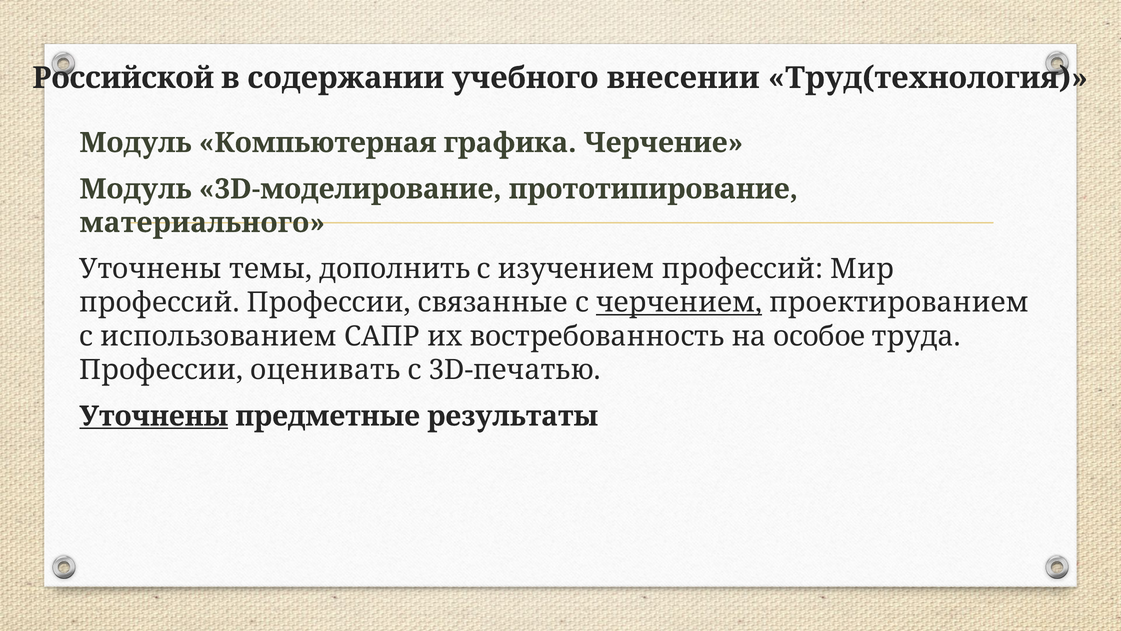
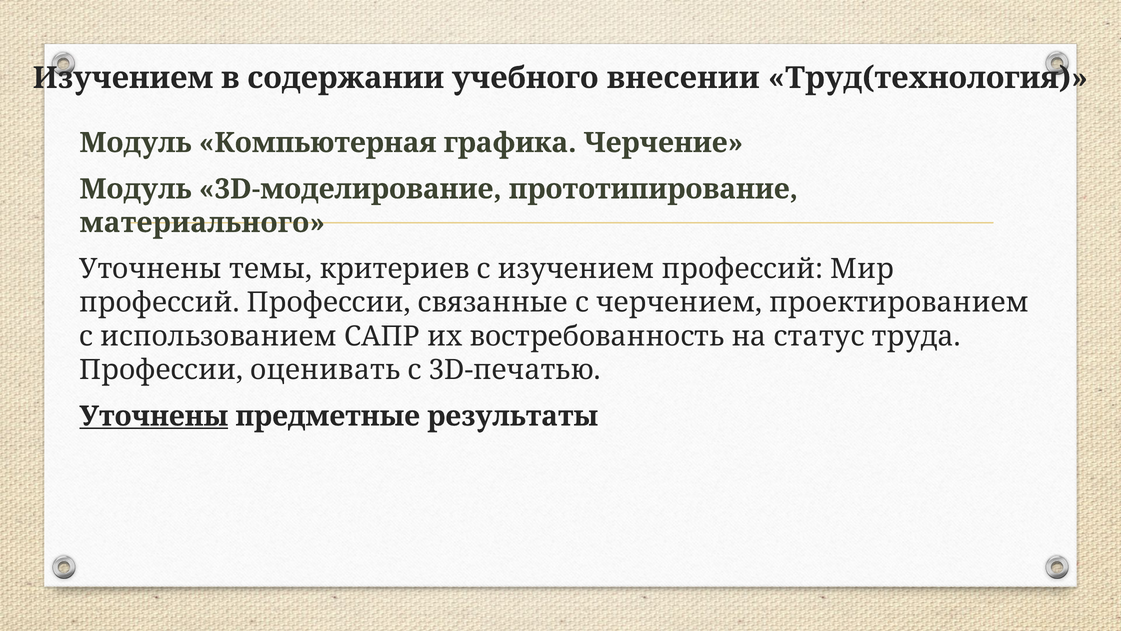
Российской: Российской -> Изучением (123, 78)
дополнить: дополнить -> критериев (395, 269)
черчением underline: present -> none (679, 302)
особое: особое -> статус (819, 336)
